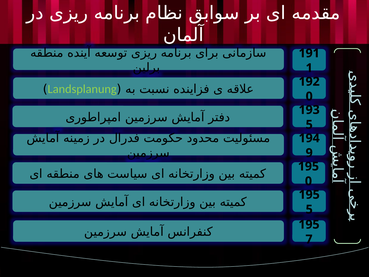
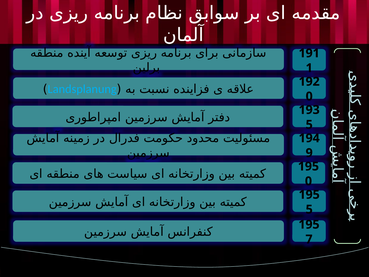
Landsplanung colour: light green -> light blue (82, 89)
